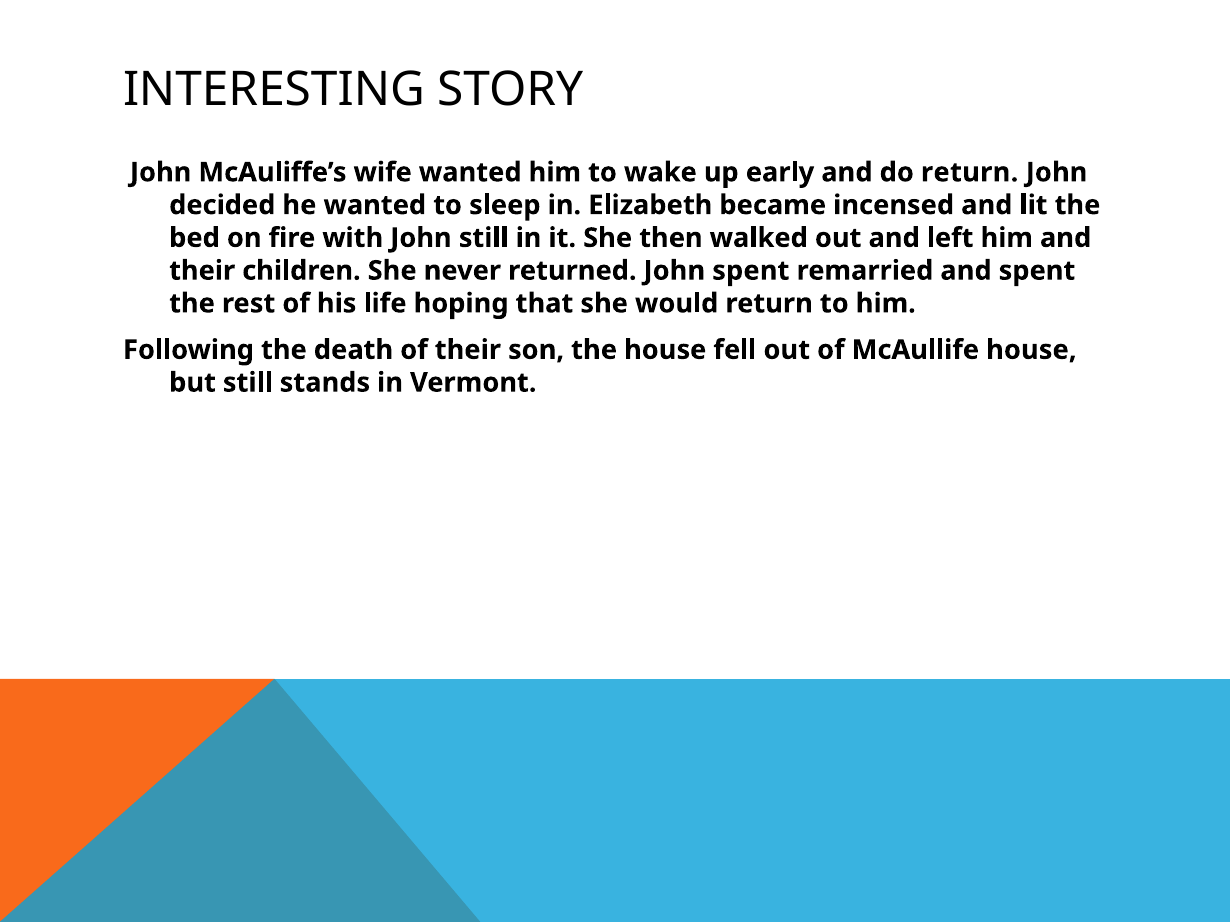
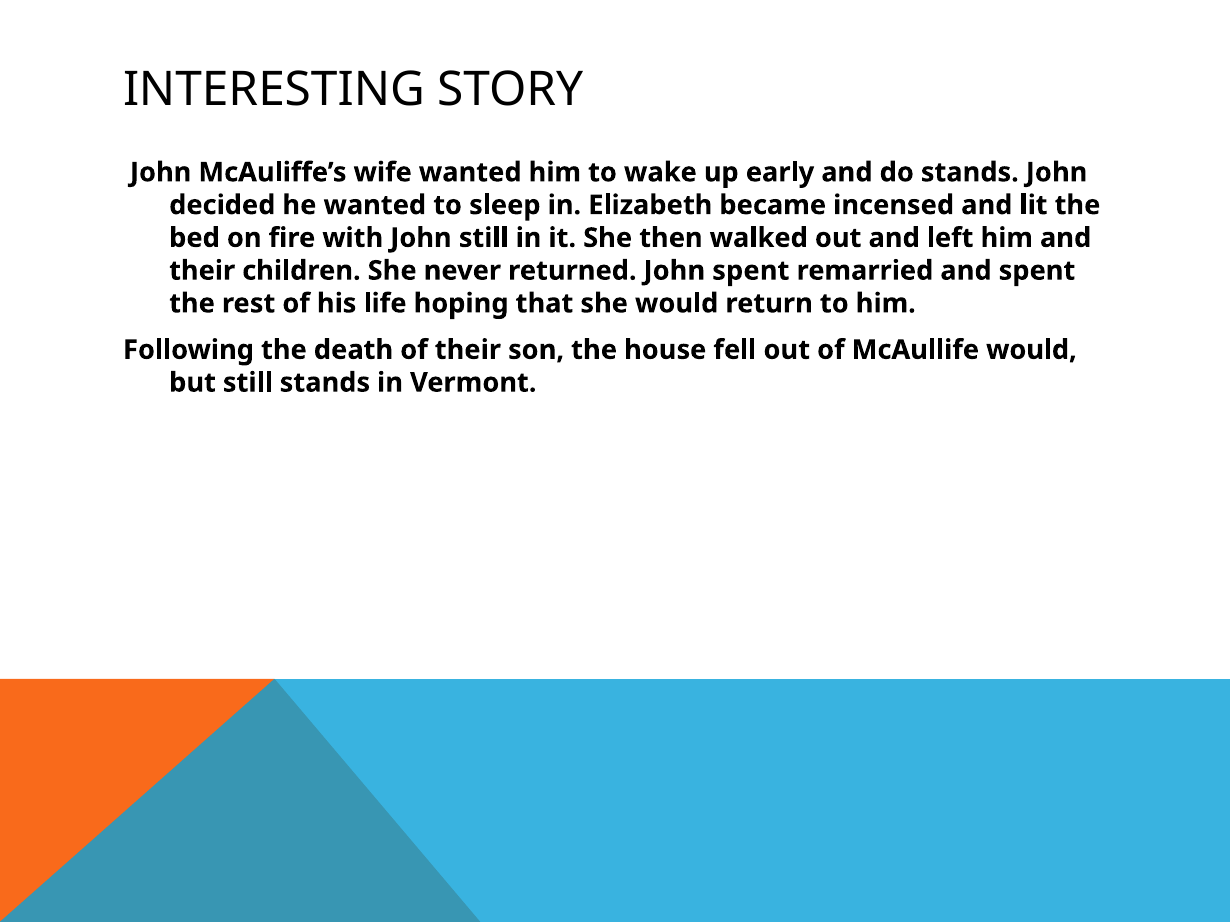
do return: return -> stands (970, 172)
McAullife house: house -> would (1031, 350)
